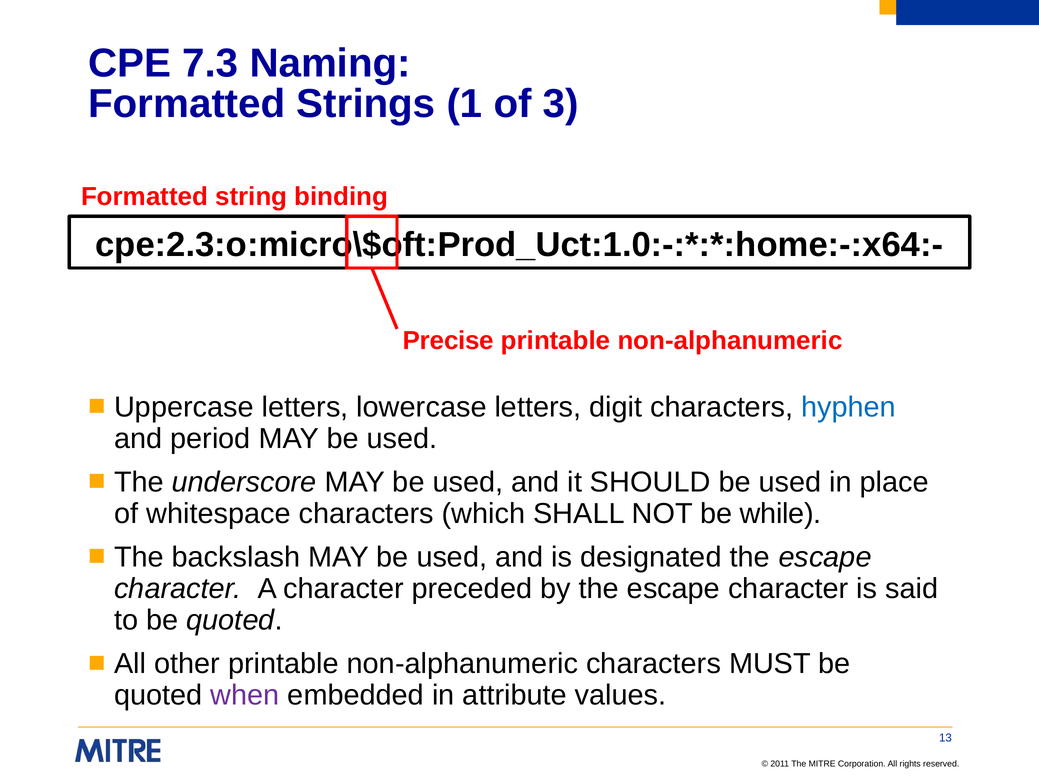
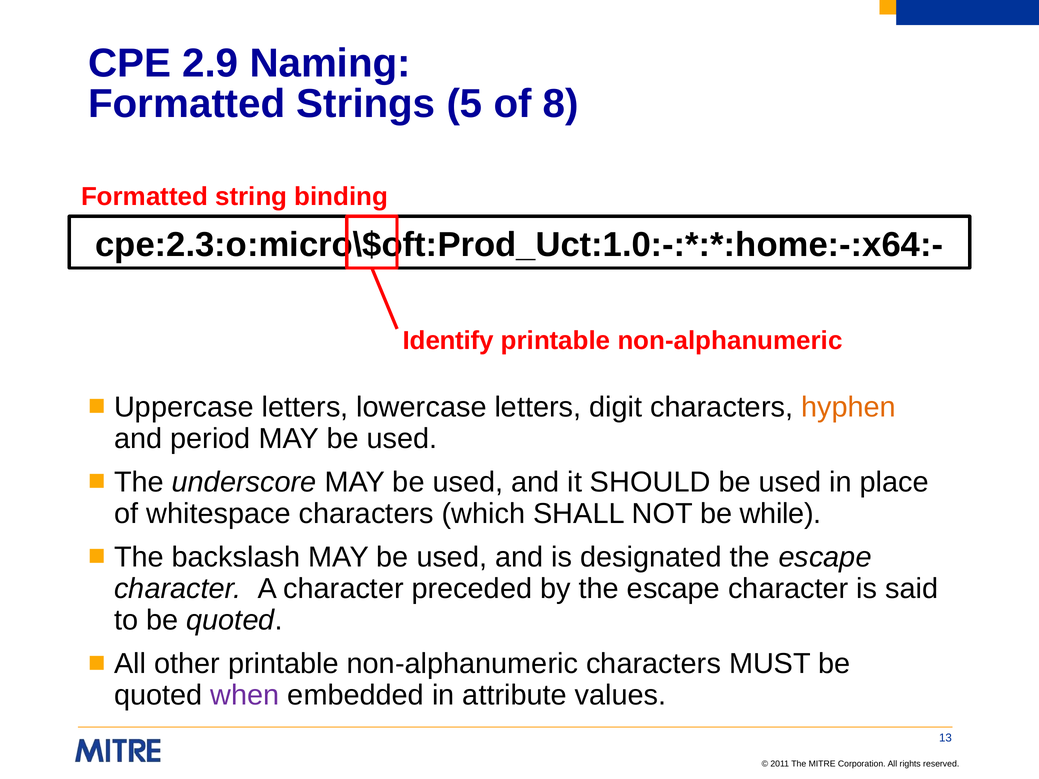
7.3: 7.3 -> 2.9 (210, 63)
1: 1 -> 5 (464, 104)
3: 3 -> 8 (561, 104)
Precise: Precise -> Identify (448, 341)
hyphen colour: blue -> orange (849, 407)
